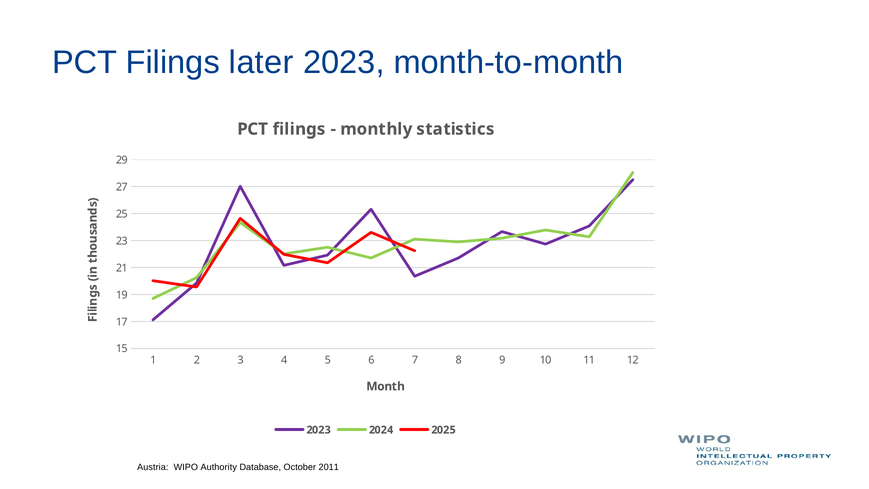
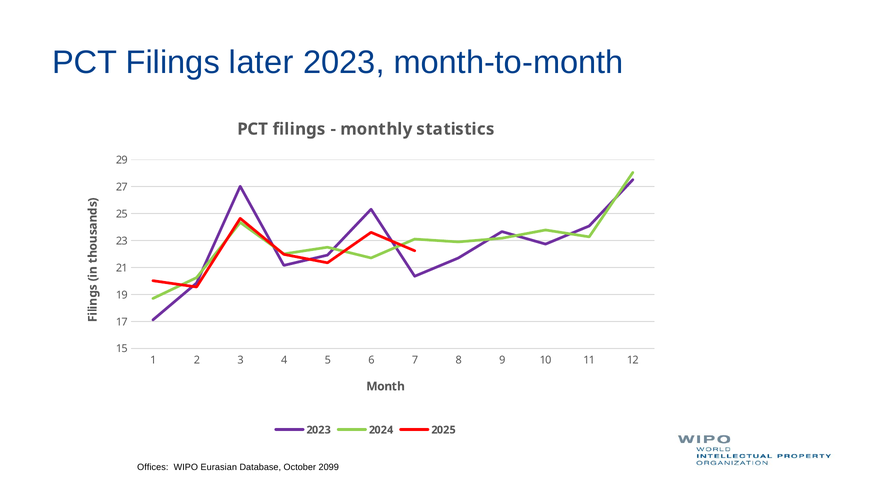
Austria: Austria -> Offices (153, 467)
Authority: Authority -> Eurasian (219, 467)
2011: 2011 -> 2099 (329, 467)
